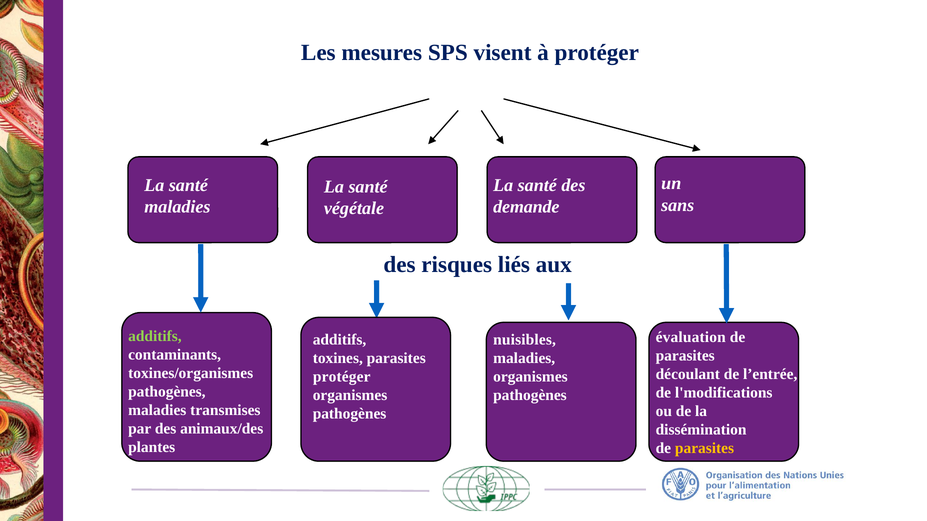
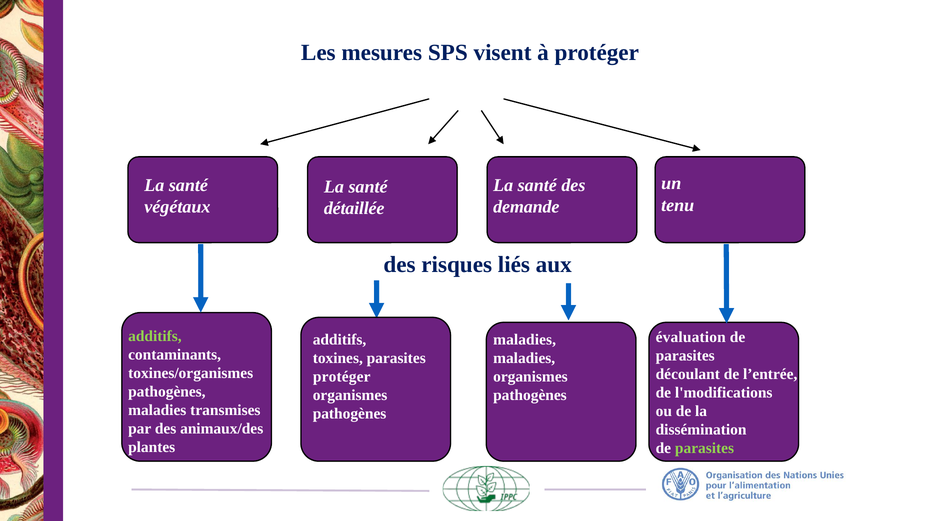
sans: sans -> tenu (678, 205)
maladies: maladies -> végétaux (177, 207)
végétale: végétale -> détaillée (354, 209)
nuisibles: nuisibles -> maladies (525, 340)
parasites colour: yellow -> light green (705, 449)
